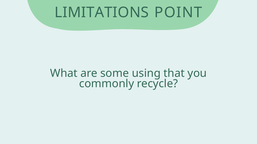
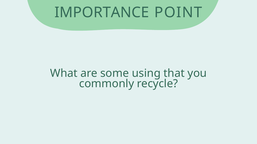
LIMITATIONS: LIMITATIONS -> IMPORTANCE (102, 12)
